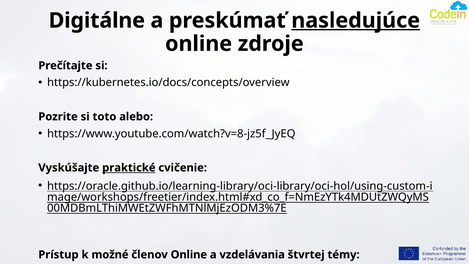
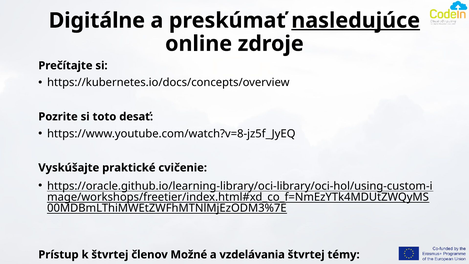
alebo: alebo -> desať (136, 117)
praktické underline: present -> none (129, 168)
k možné: možné -> štvrtej (110, 254)
členov Online: Online -> Možné (189, 254)
